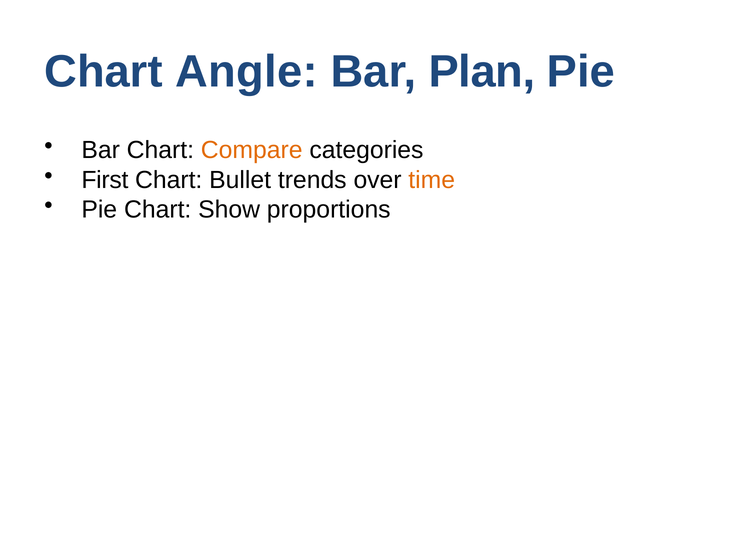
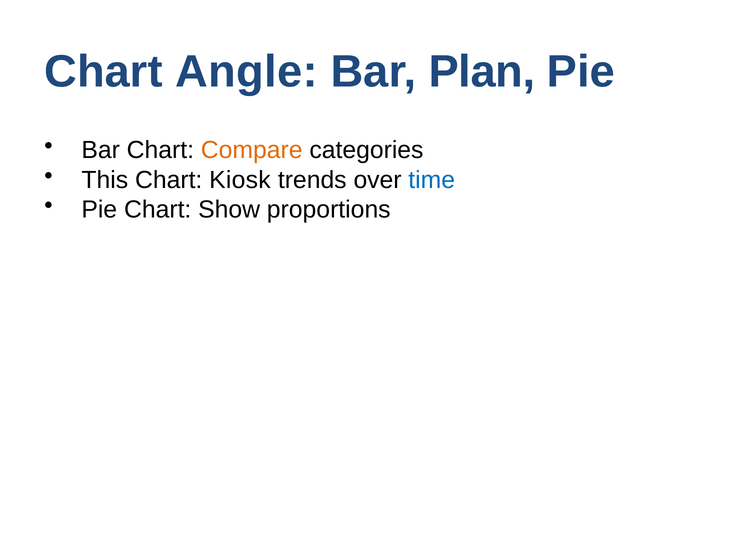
First: First -> This (105, 180)
Bullet: Bullet -> Kiosk (240, 180)
time colour: orange -> blue (432, 180)
